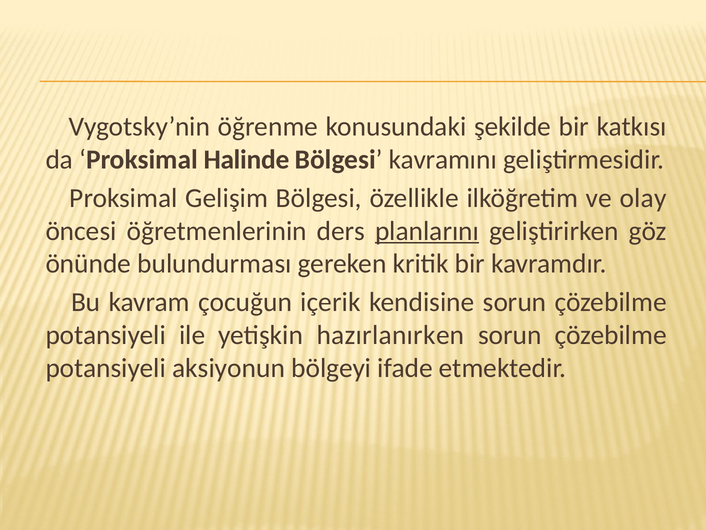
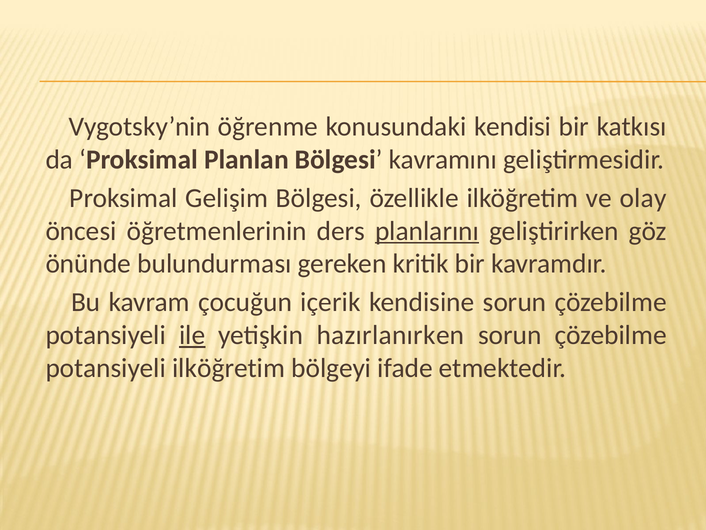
şekilde: şekilde -> kendisi (513, 127)
Halinde: Halinde -> Planlan (246, 159)
ile underline: none -> present (192, 335)
potansiyeli aksiyonun: aksiyonun -> ilköğretim (229, 368)
